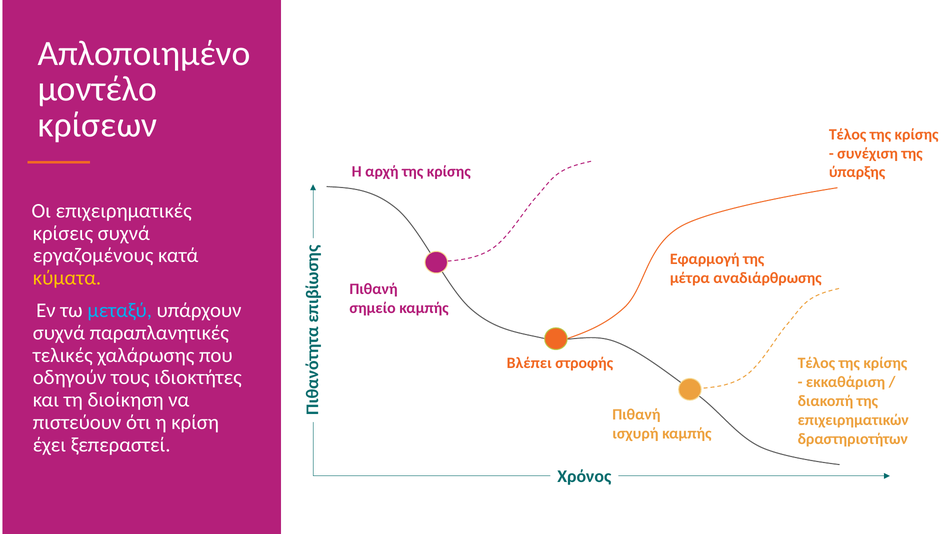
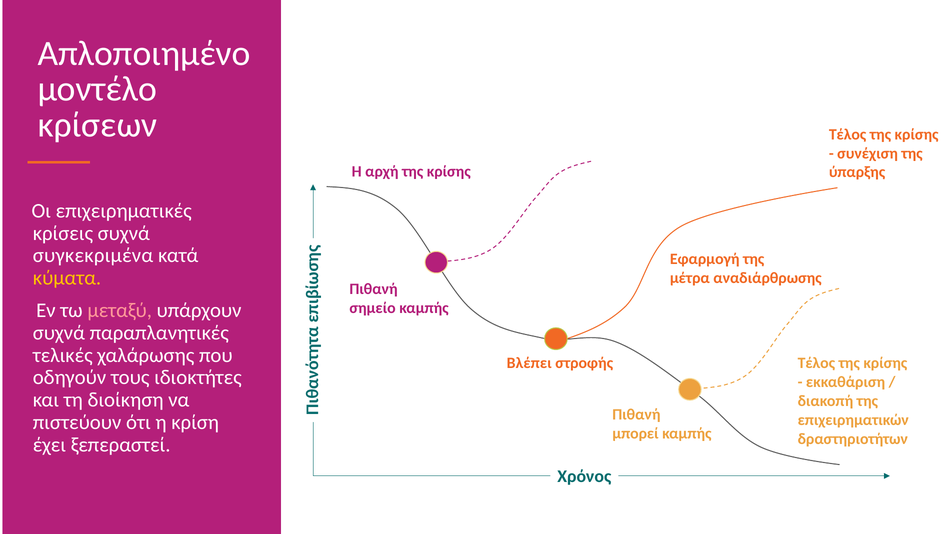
εργαζομένους: εργαζομένους -> συγκεκριμένα (93, 256)
μεταξύ colour: light blue -> pink (120, 311)
ισχυρή: ισχυρή -> μπορεί (635, 434)
